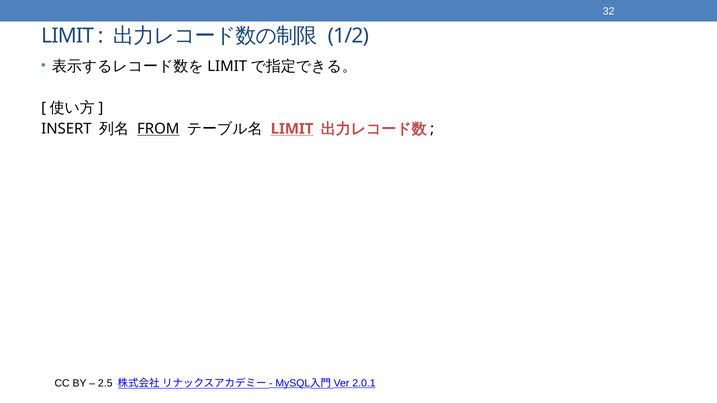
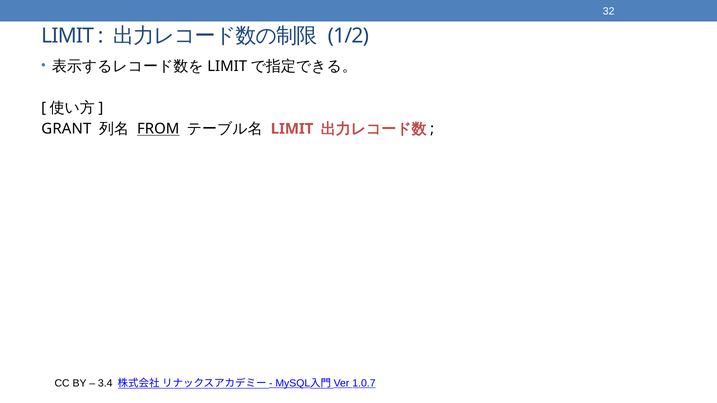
INSERT: INSERT -> GRANT (66, 129)
LIMIT underline: present -> none (292, 129)
2.5: 2.5 -> 3.4 (105, 383)
2.0.1: 2.0.1 -> 1.0.7 (364, 383)
